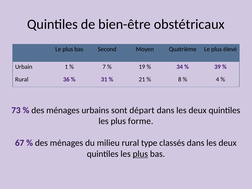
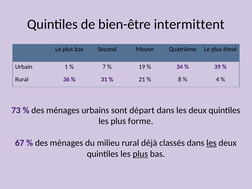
obstétricaux: obstétricaux -> intermittent (189, 24)
type: type -> déjà (149, 143)
les underline: none -> present (211, 143)
